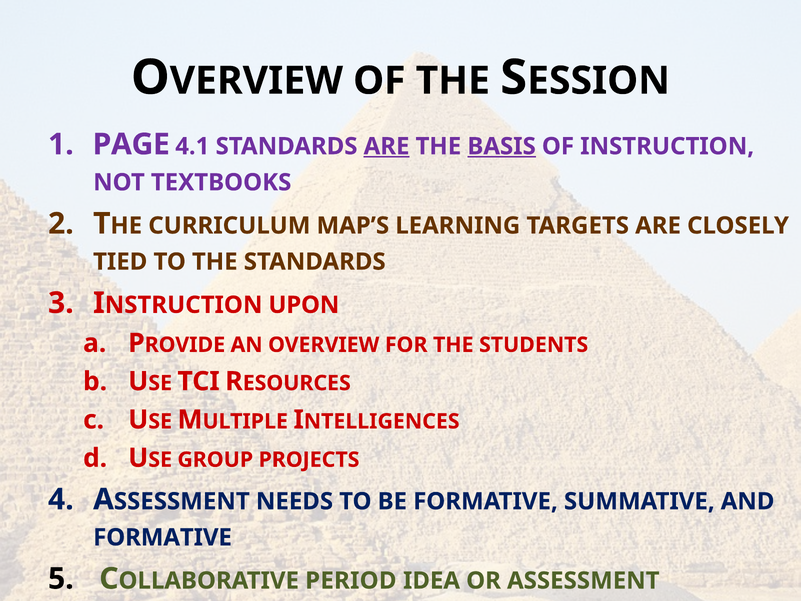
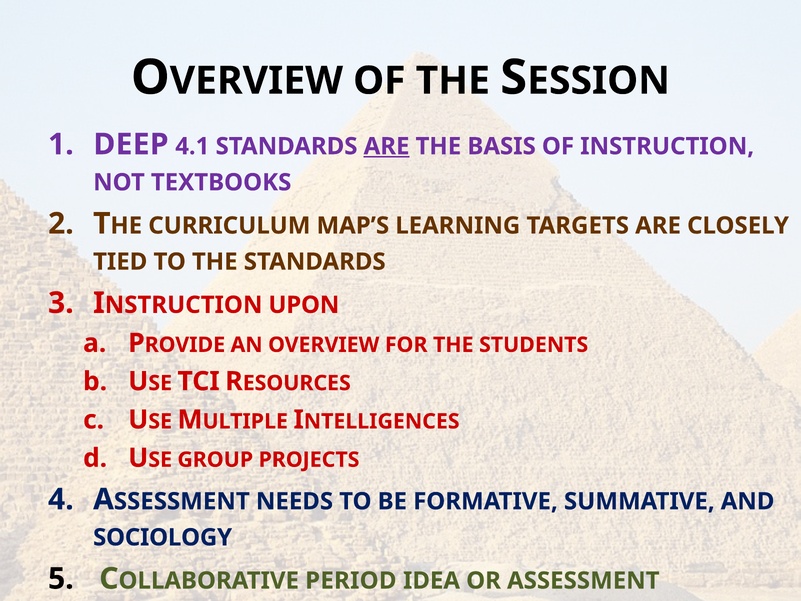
PAGE: PAGE -> DEEP (131, 144)
BASIS underline: present -> none (502, 146)
FORMATIVE: FORMATIVE -> SOCIOLOGY (163, 537)
